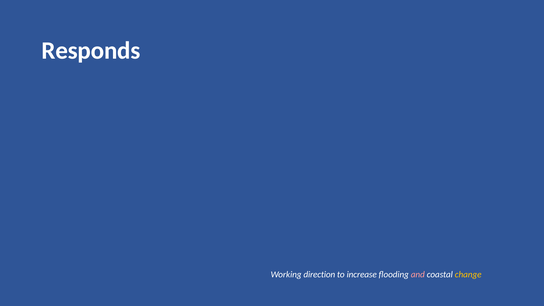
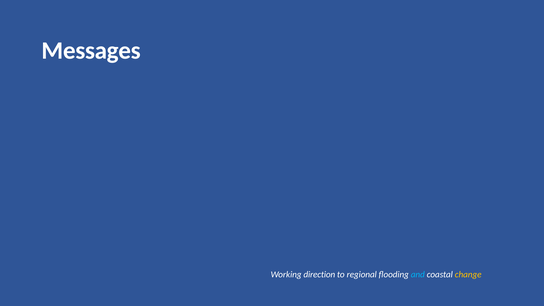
Responds: Responds -> Messages (91, 51)
increase: increase -> regional (362, 275)
and colour: pink -> light blue (418, 275)
